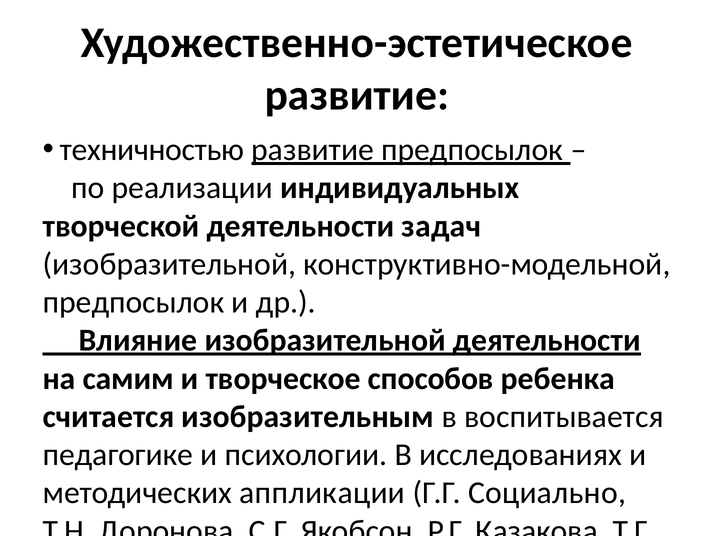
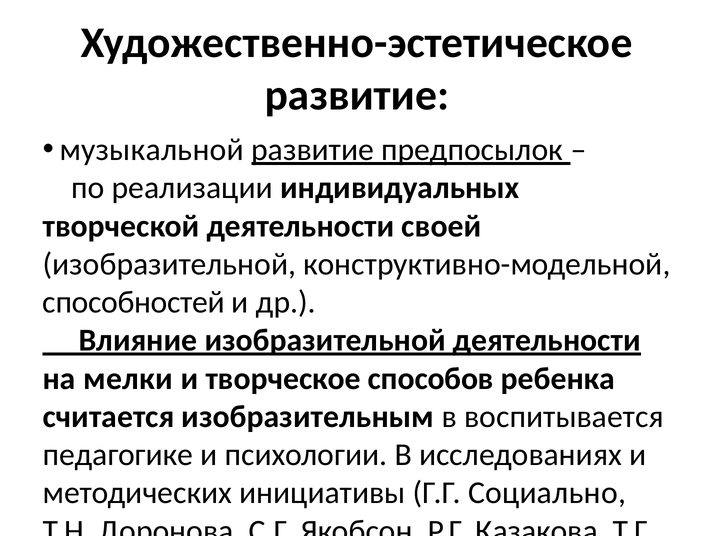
техничностью: техничностью -> музыкальной (152, 150)
задач: задач -> своей (441, 226)
предпосылок: предпосылок -> способностей (134, 302)
самим: самим -> мелки (128, 378)
аппликации: аппликации -> инициативы (322, 493)
